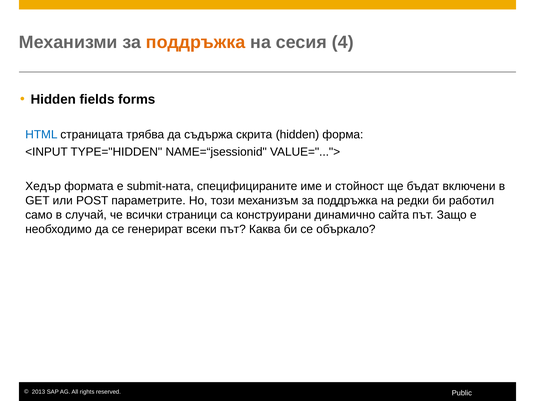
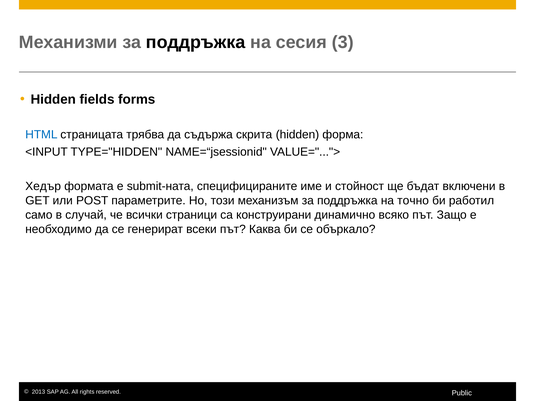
поддръжка colour: orange -> black (196, 42)
4: 4 -> 3 (343, 42)
редки: редки -> точно (413, 201)
сайта: сайта -> всяко (394, 215)
